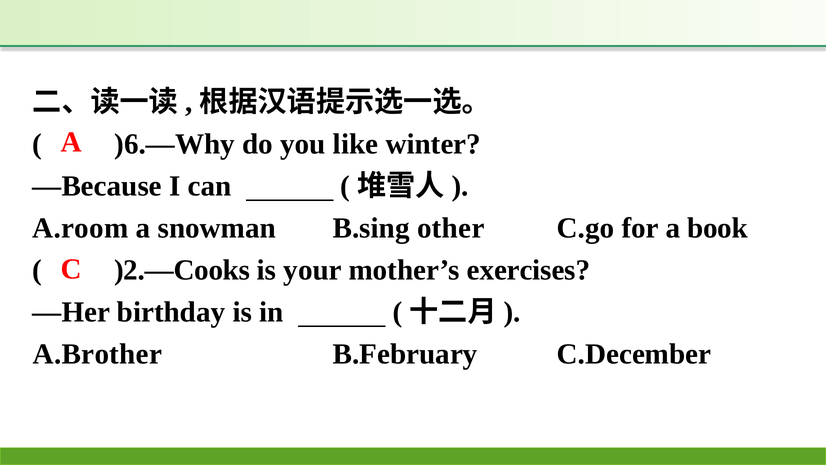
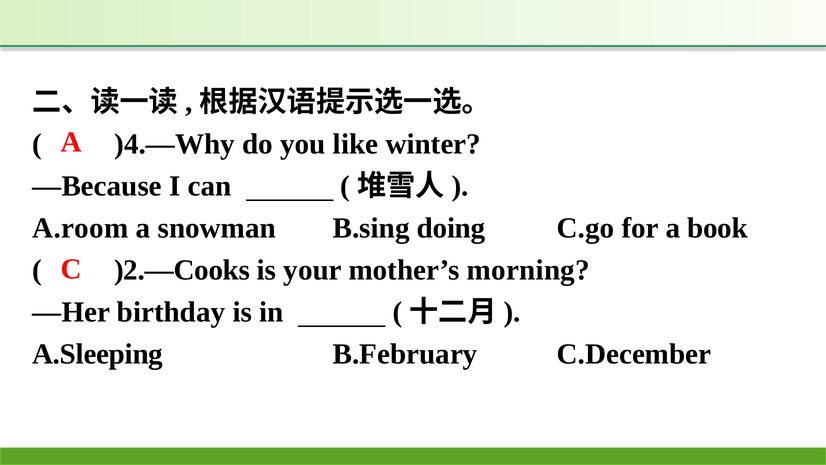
)6.—Why: )6.—Why -> )4.—Why (175, 144)
other: other -> doing (451, 228)
exercises: exercises -> morning (528, 270)
A.Brother: A.Brother -> A.Sleeping (98, 354)
